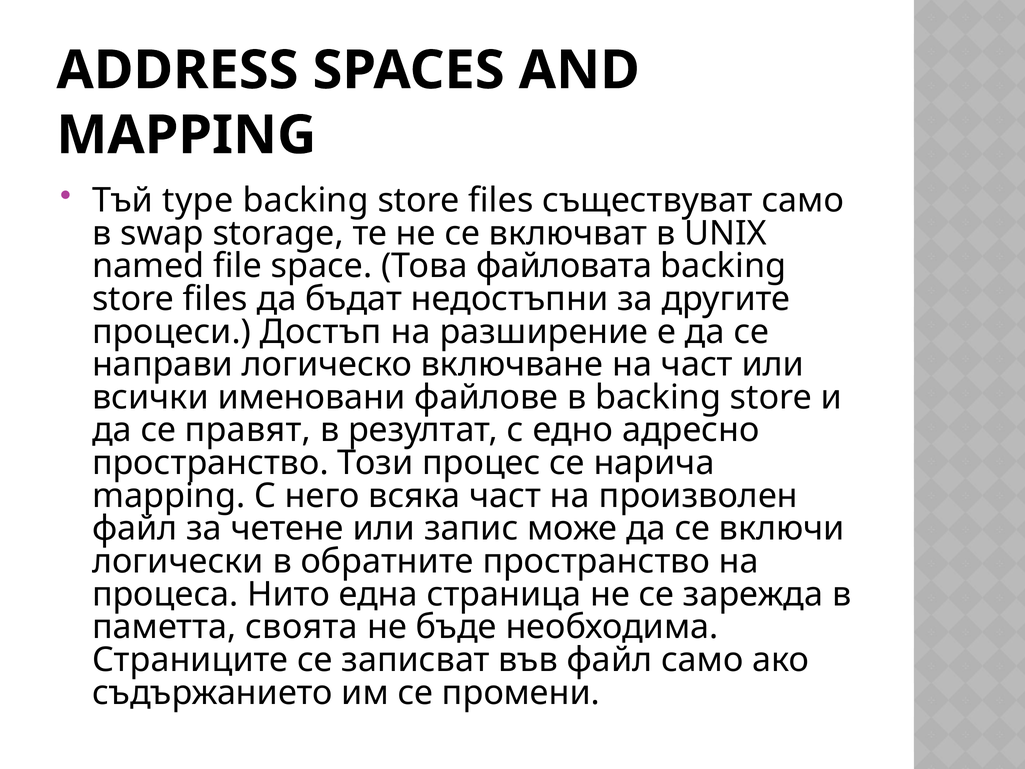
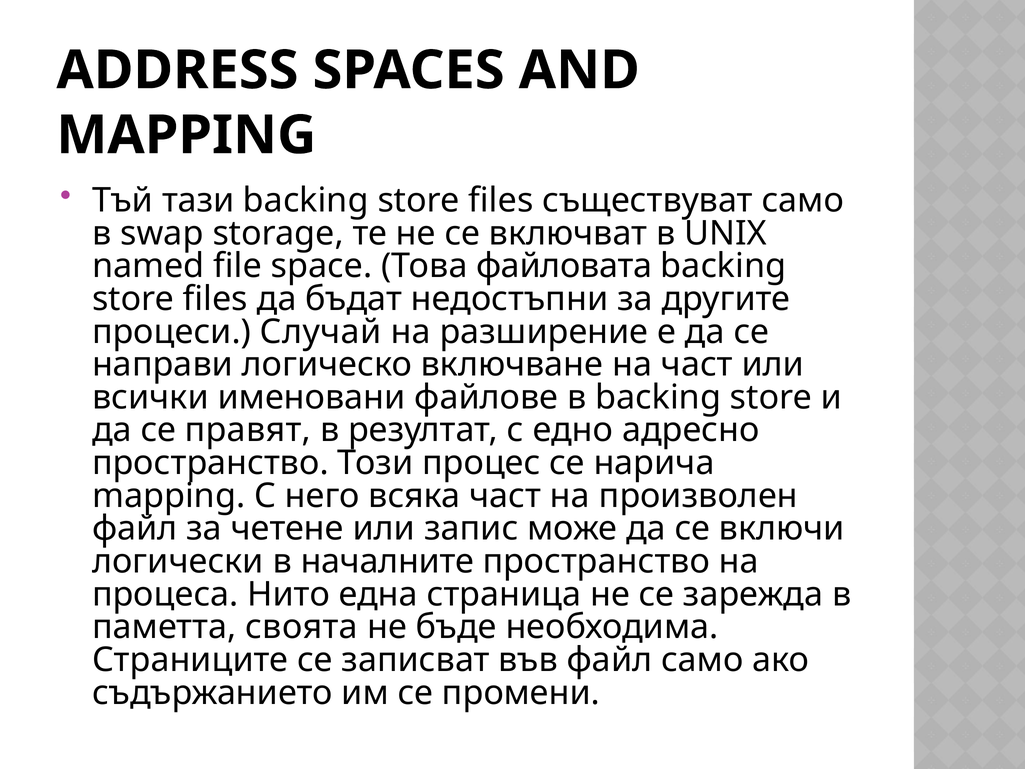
type: type -> тази (198, 200)
Достъп: Достъп -> Случай (321, 332)
обратните: обратните -> началните (387, 561)
